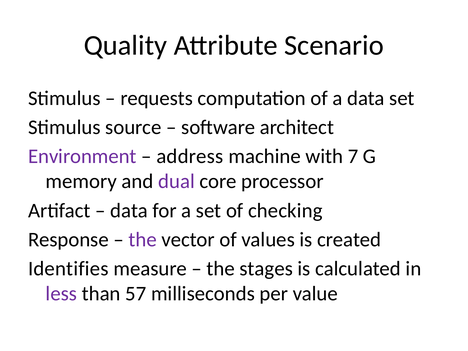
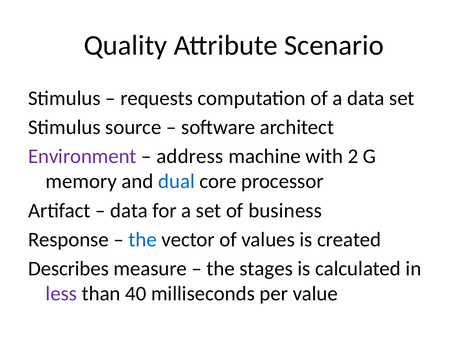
7: 7 -> 2 (353, 156)
dual colour: purple -> blue (176, 181)
checking: checking -> business (285, 211)
the colour: purple -> blue (143, 240)
Identifies: Identifies -> Describes (68, 269)
57: 57 -> 40 (136, 294)
